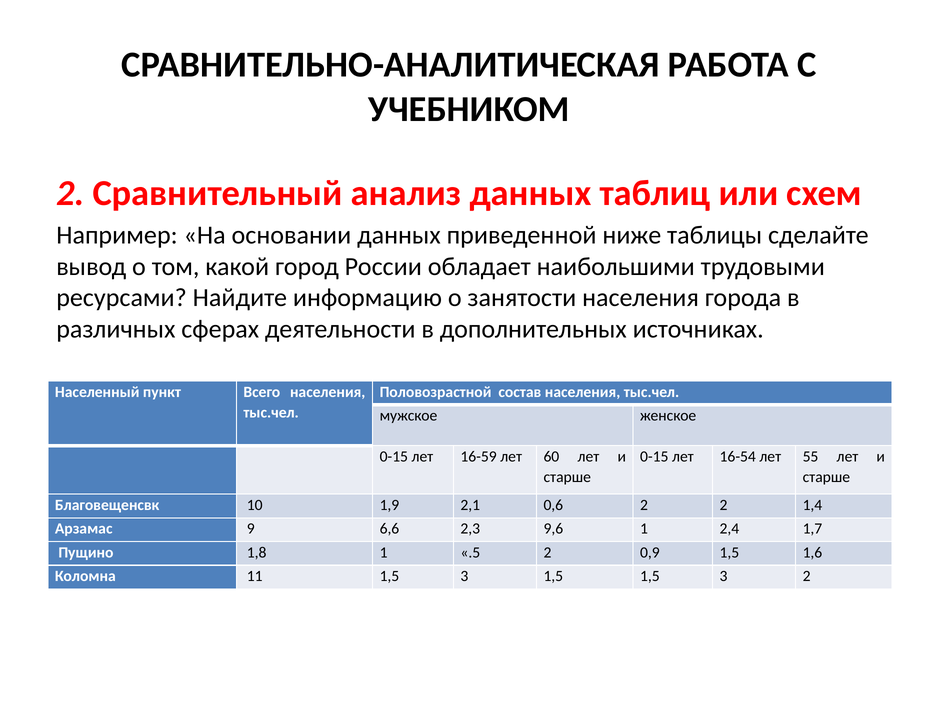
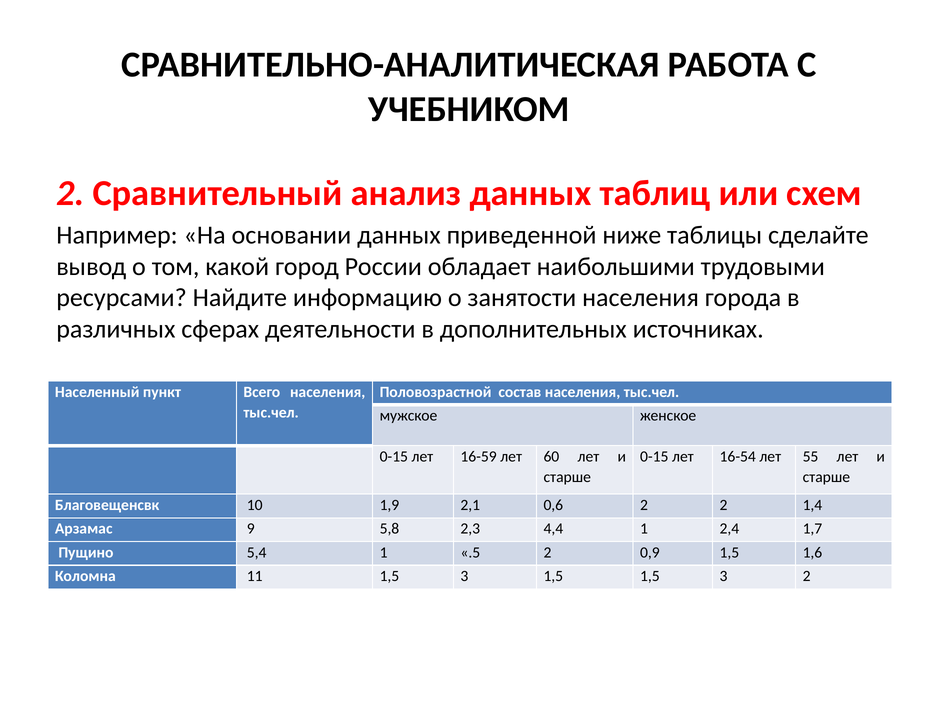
6,6: 6,6 -> 5,8 (389, 529)
9,6: 9,6 -> 4,4 (553, 529)
1,8: 1,8 -> 5,4 (257, 553)
